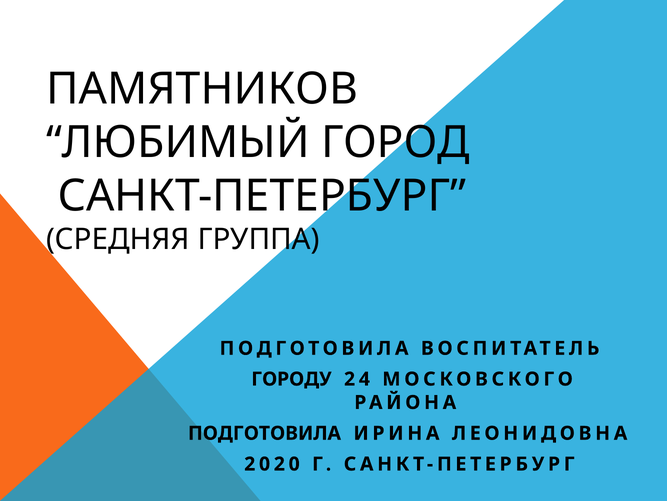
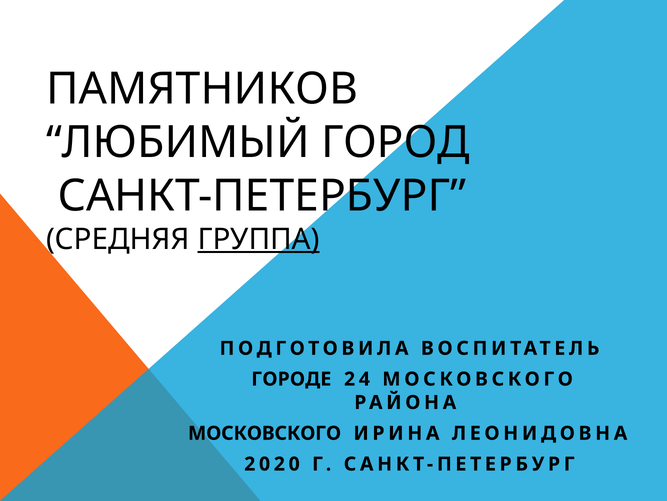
ГРУППА underline: none -> present (259, 239)
ГОРОДУ: ГОРОДУ -> ГОРОДЕ (291, 379)
ПОДГОТОВИЛА: ПОДГОТОВИЛА -> МОСКОВСКОГО (265, 433)
